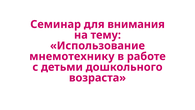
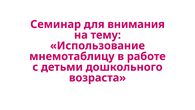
мнемотехнику: мнемотехнику -> мнемотаблицу (72, 56)
